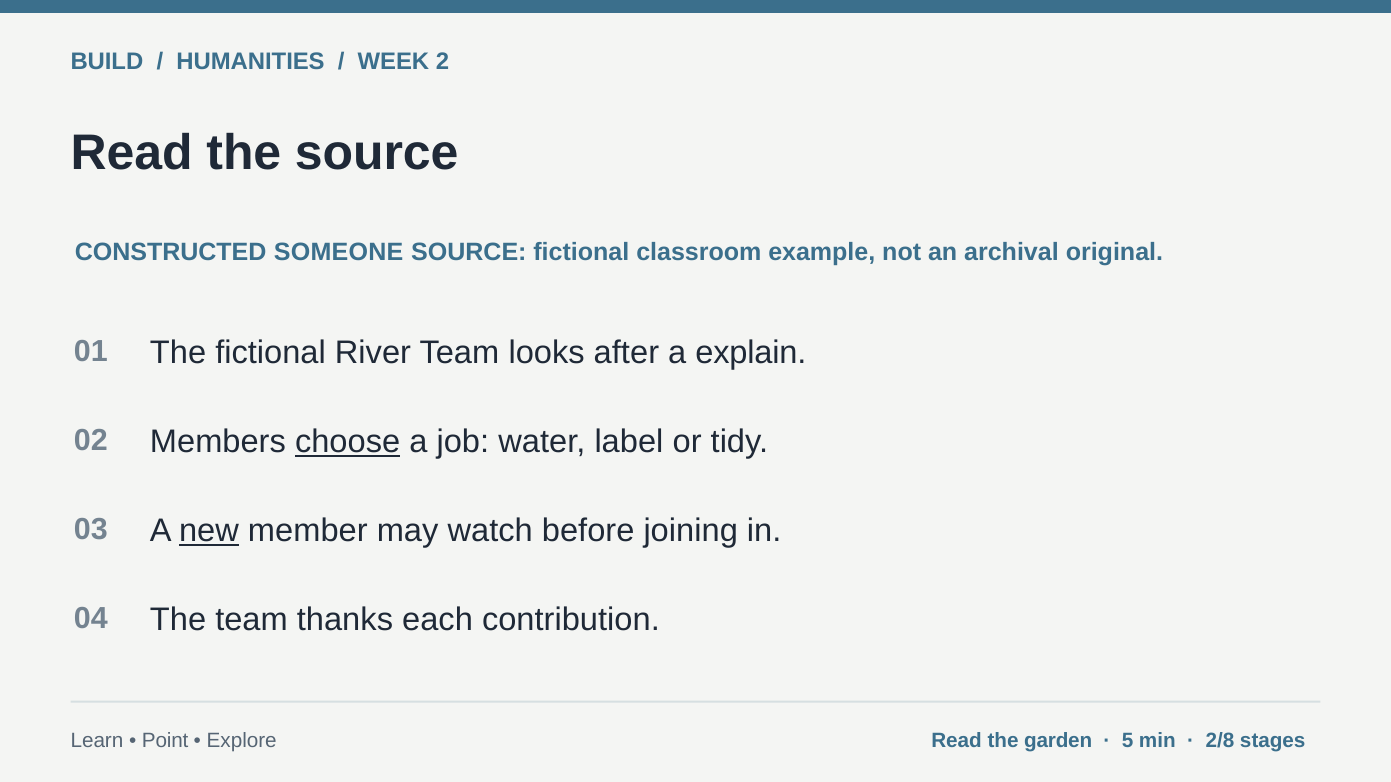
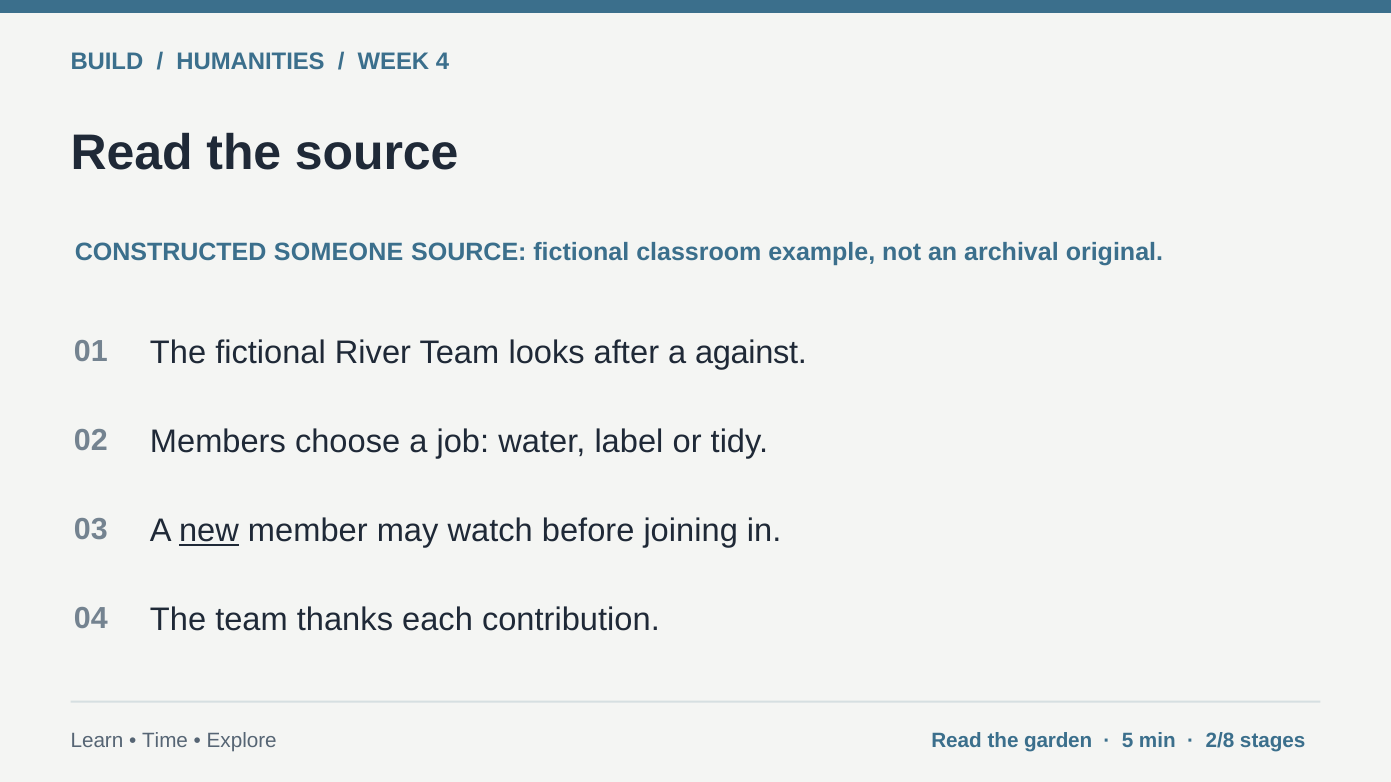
2: 2 -> 4 (442, 62)
explain: explain -> against (751, 353)
choose underline: present -> none (348, 442)
Point: Point -> Time (165, 741)
